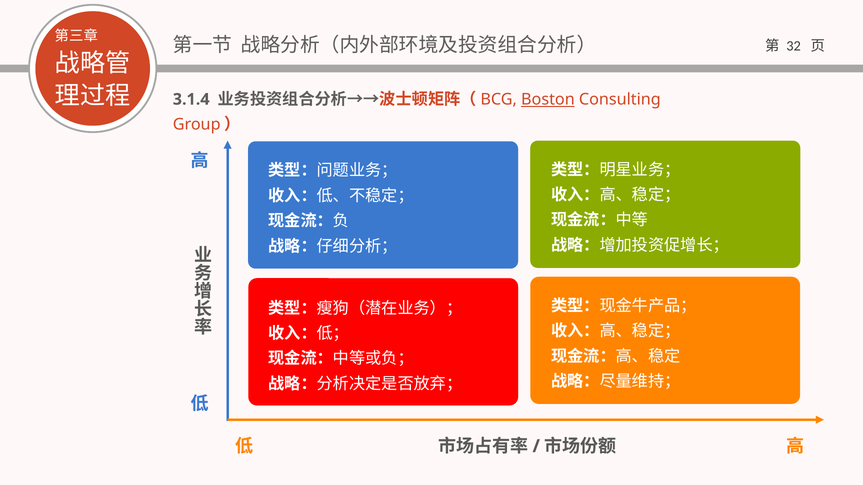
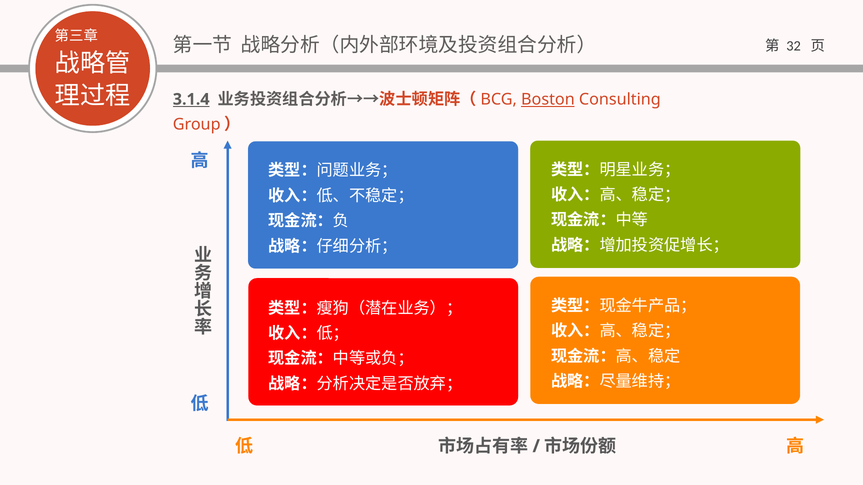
3.1.4 underline: none -> present (191, 99)
